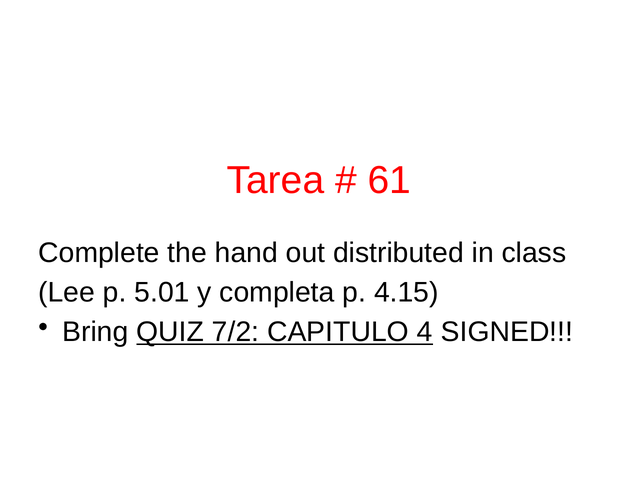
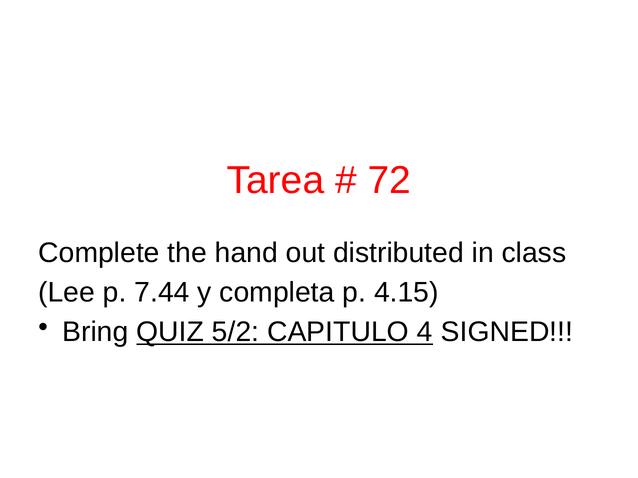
61: 61 -> 72 (389, 181)
5.01: 5.01 -> 7.44 (162, 293)
7/2: 7/2 -> 5/2 (236, 332)
